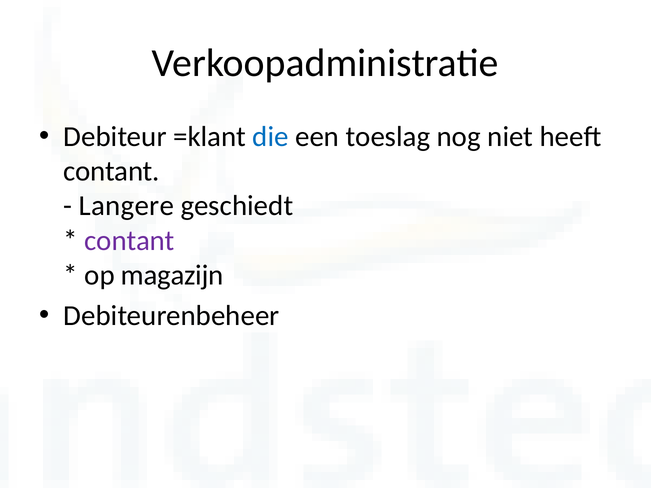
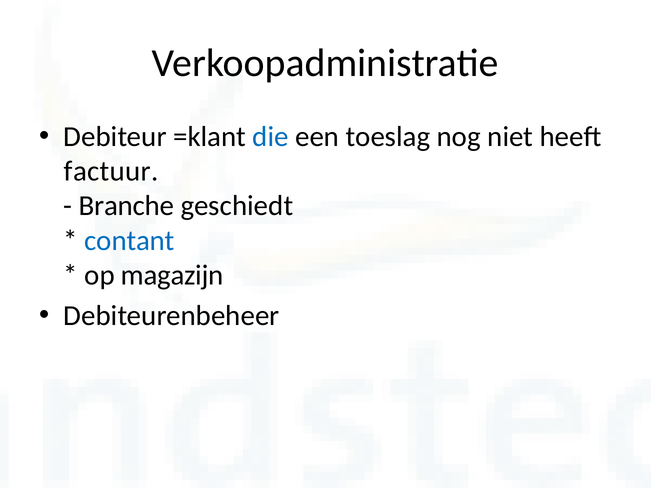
contant: contant -> factuur (111, 171)
Langere: Langere -> Branche (127, 206)
contant colour: purple -> blue (129, 241)
